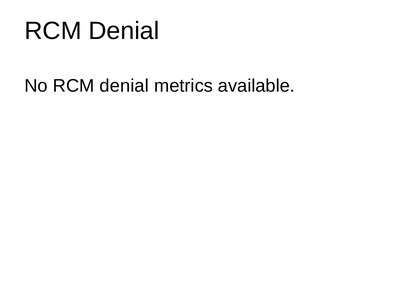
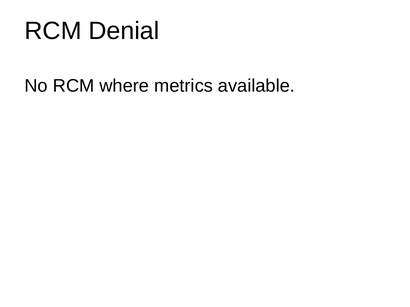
No RCM denial: denial -> where (124, 86)
